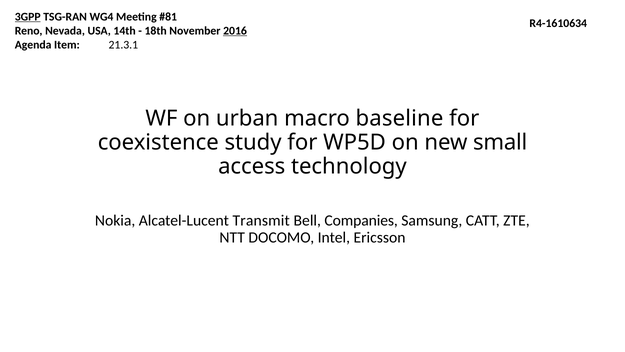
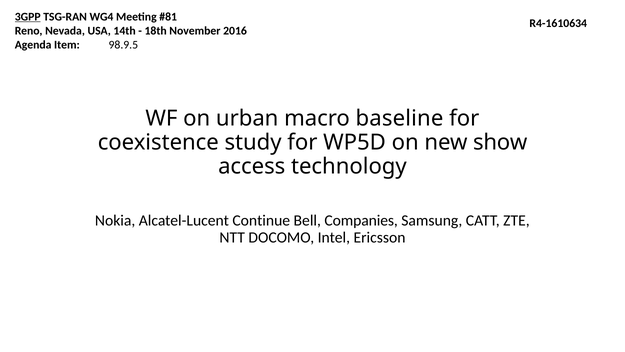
2016 underline: present -> none (235, 31)
21.3.1: 21.3.1 -> 98.9.5 (123, 45)
small: small -> show (500, 142)
Transmit: Transmit -> Continue (261, 220)
